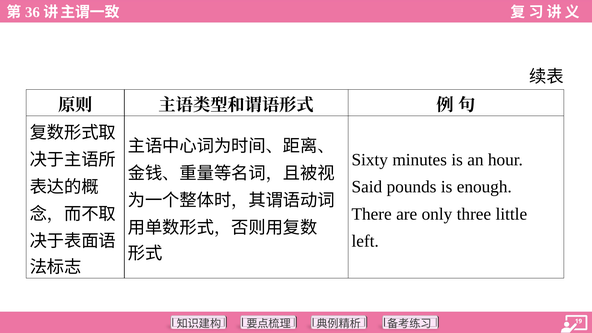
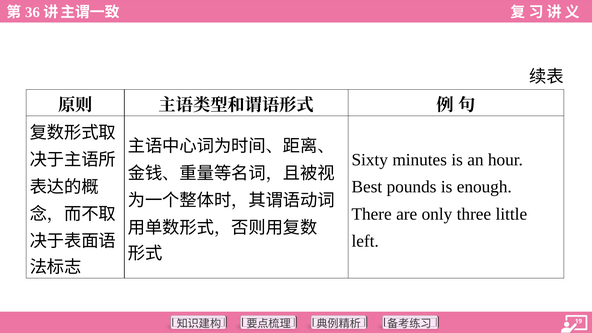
Said: Said -> Best (367, 187)
